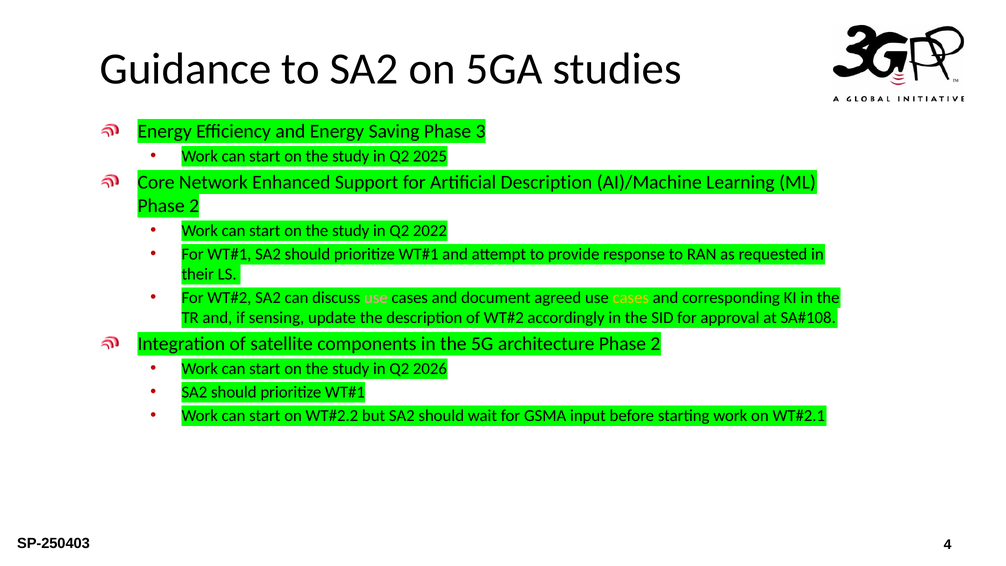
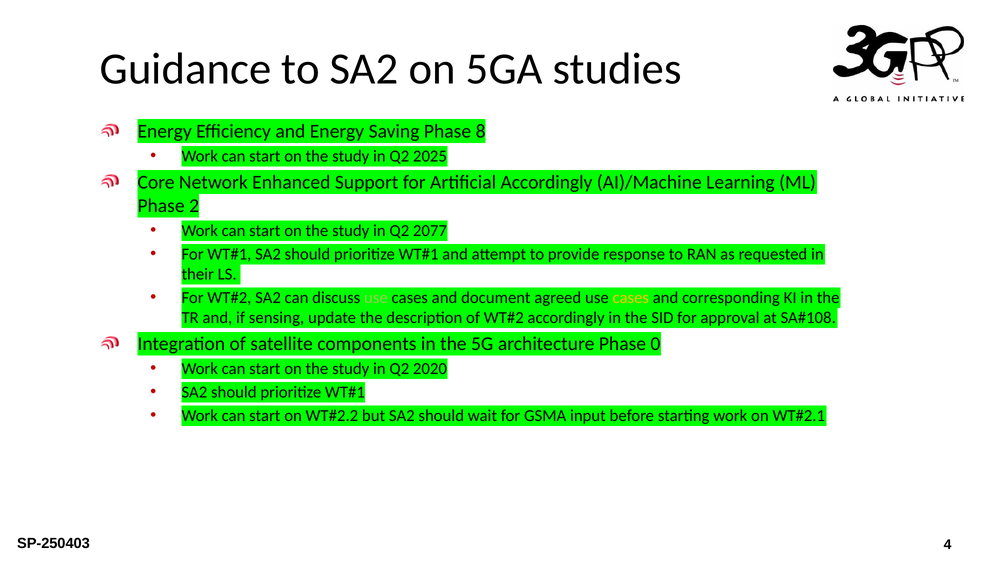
3: 3 -> 8 (481, 131)
Artificial Description: Description -> Accordingly (546, 182)
2022: 2022 -> 2077 (430, 231)
use colour: pink -> light green (376, 298)
architecture Phase 2: 2 -> 0 (655, 344)
2026: 2026 -> 2020 (430, 369)
